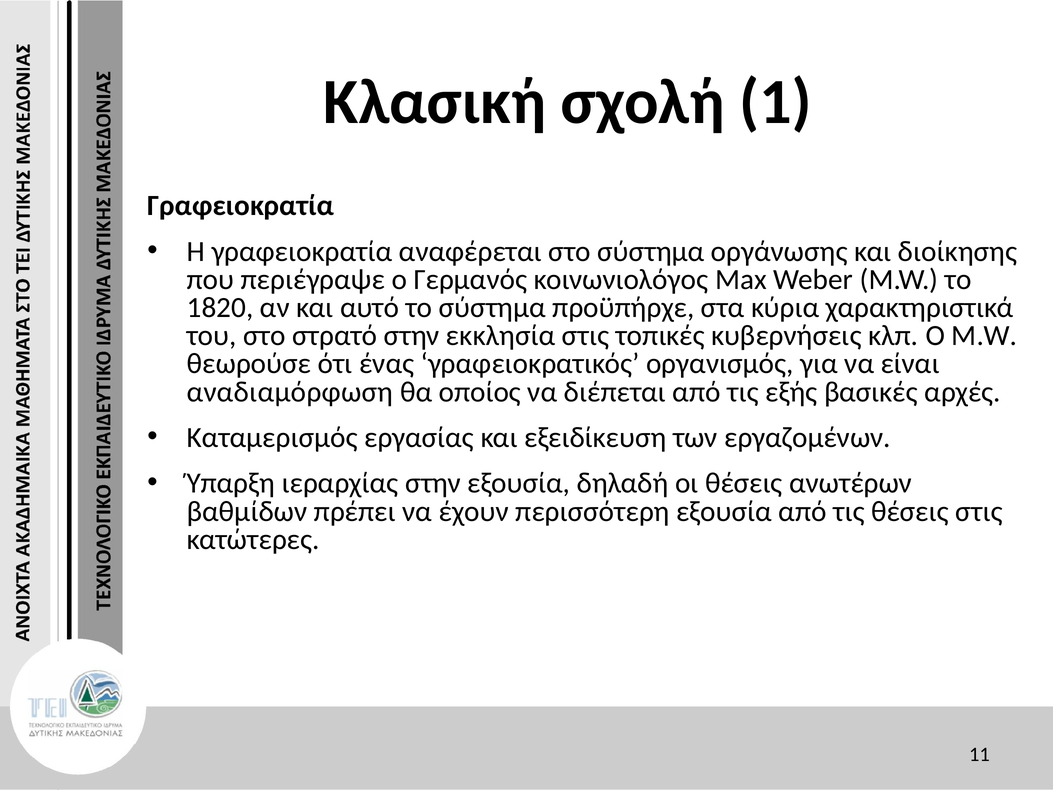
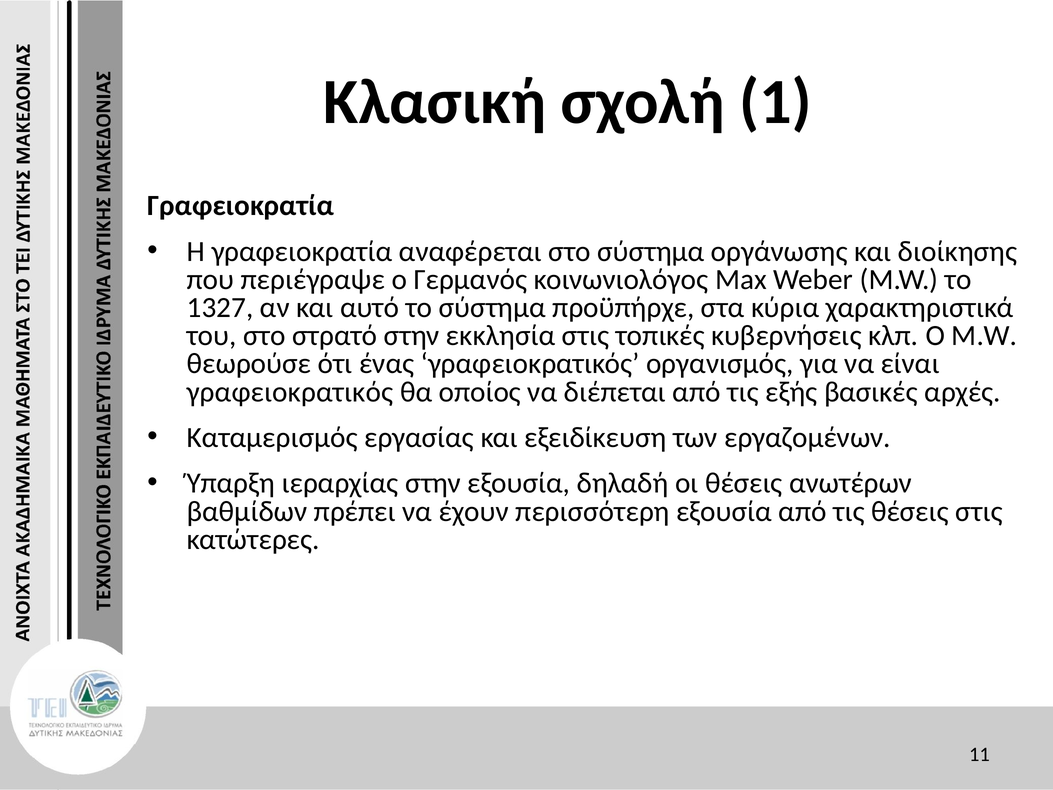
1820: 1820 -> 1327 (220, 307)
αναδιαμόρφωση: αναδιαμόρφωση -> γραφειοκρατικός (290, 392)
